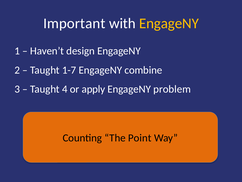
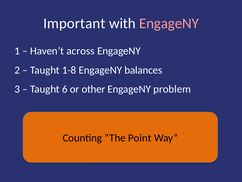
EngageNY colour: yellow -> pink (169, 23)
design: design -> across (81, 51)
1-7: 1-7 -> 1-8 (69, 70)
combine: combine -> balances (143, 70)
4: 4 -> 6 (65, 89)
apply: apply -> other (93, 89)
